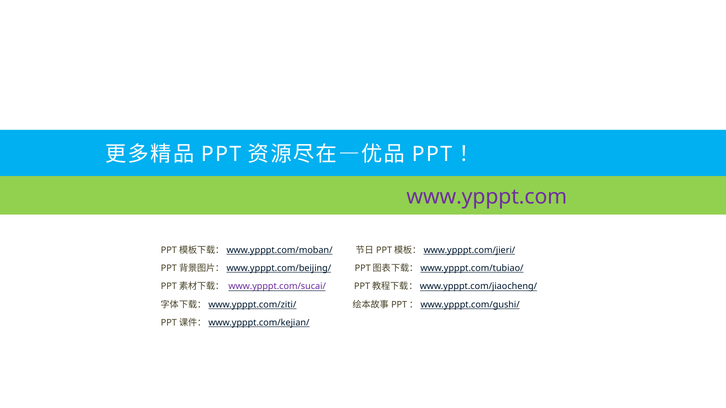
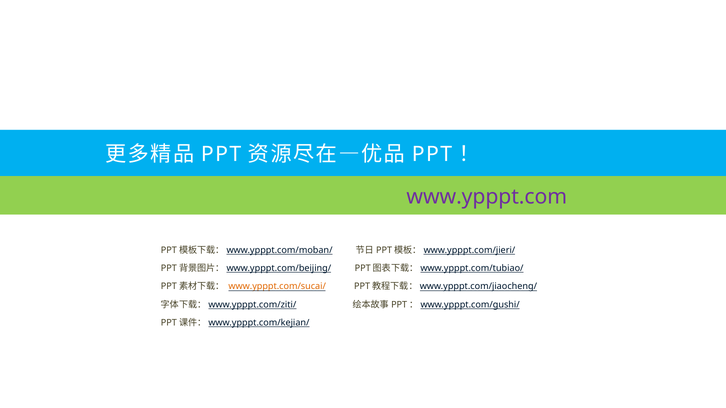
www.ypppt.com/sucai/ colour: purple -> orange (277, 287)
